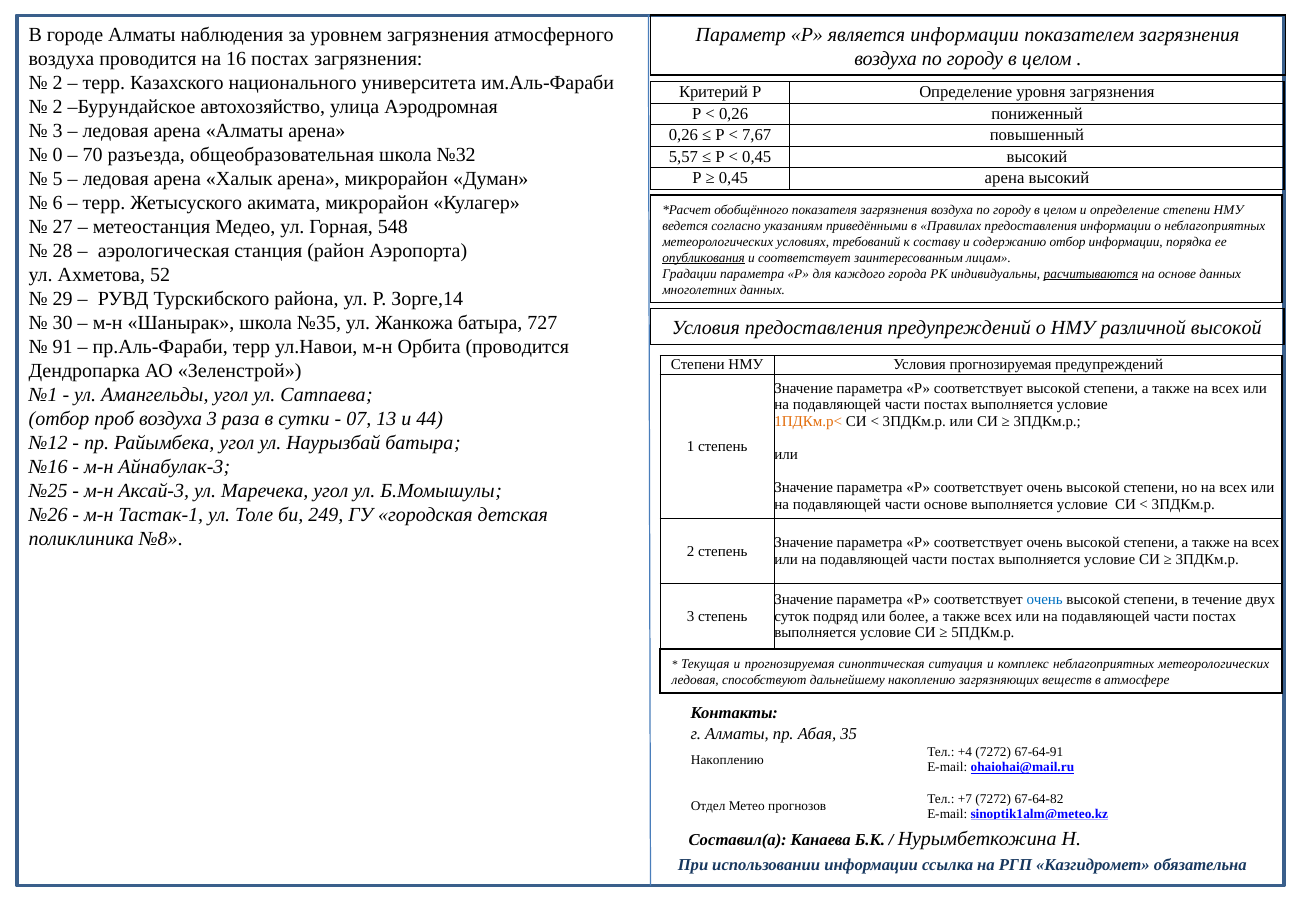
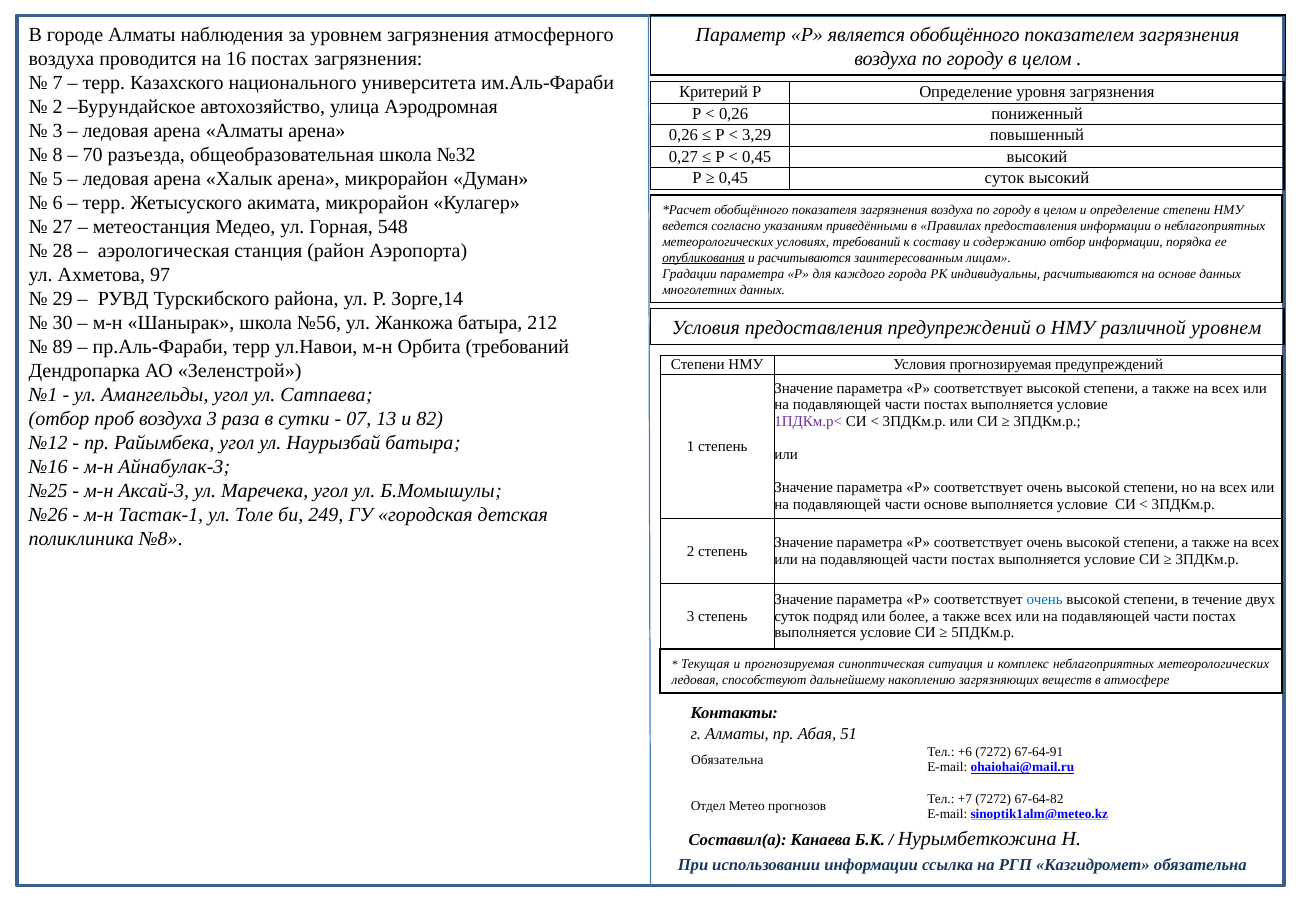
является информации: информации -> обобщённого (965, 34)
2: 2 -> 7 (58, 83)
7,67: 7,67 -> 3,29 (757, 135)
0: 0 -> 8 (58, 155)
5,57: 5,57 -> 0,27 (683, 156)
0,45 арена: арена -> суток (1005, 178)
и соответствует: соответствует -> расчитываются (805, 258)
52: 52 -> 97 (160, 275)
расчитываются underline: present -> none (1091, 274)
№35: №35 -> №56 (319, 323)
727: 727 -> 212 (542, 323)
различной высокой: высокой -> уровнем (1226, 328)
91: 91 -> 89 (63, 347)
Орбита проводится: проводится -> требований (517, 347)
44: 44 -> 82 (430, 419)
1ПДКм.р< colour: orange -> purple (808, 421)
35: 35 -> 51 (849, 733)
+4: +4 -> +6 (965, 752)
Накоплению: Накоплению -> Обязательна (727, 760)
